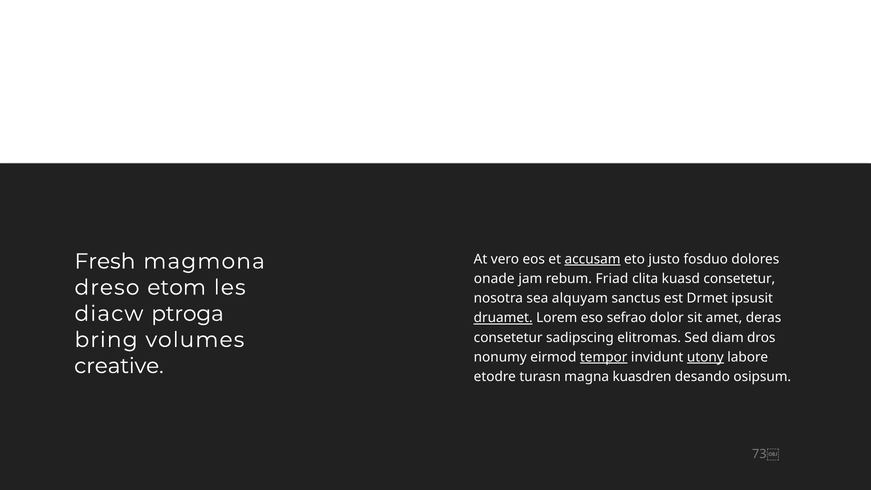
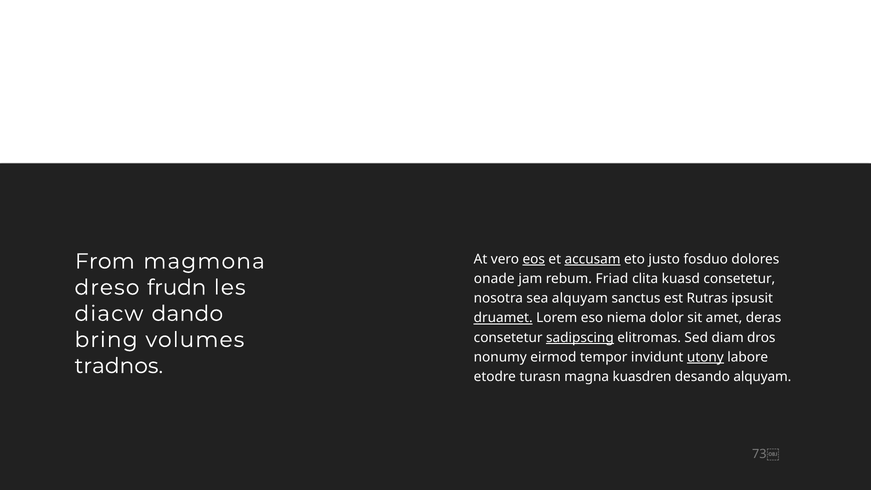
eos underline: none -> present (534, 259)
Fresh: Fresh -> From (105, 261)
etom: etom -> frudn (177, 287)
Drmet: Drmet -> Rutras (707, 298)
ptroga: ptroga -> dando (187, 314)
sefrao: sefrao -> niema (627, 318)
sadipscing underline: none -> present (580, 338)
tempor underline: present -> none (604, 357)
creative: creative -> tradnos (119, 366)
desando osipsum: osipsum -> alquyam (762, 377)
